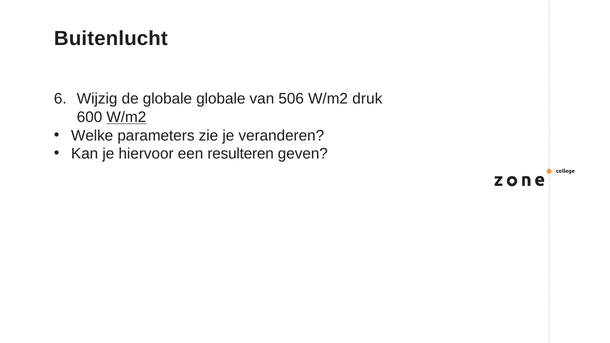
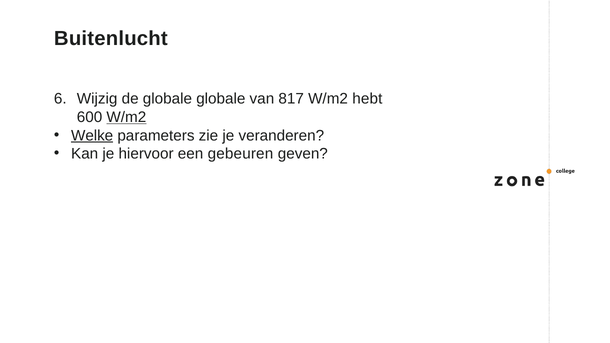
506: 506 -> 817 (291, 99)
druk: druk -> hebt (367, 99)
Welke underline: none -> present (92, 136)
resulteren: resulteren -> gebeuren (240, 154)
